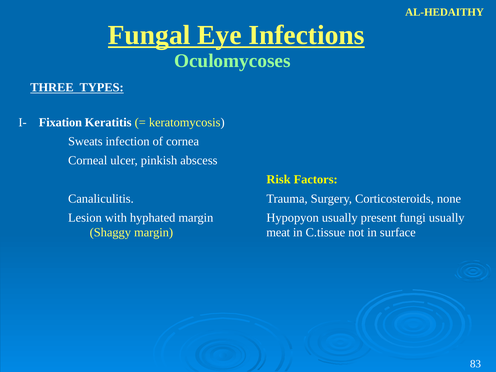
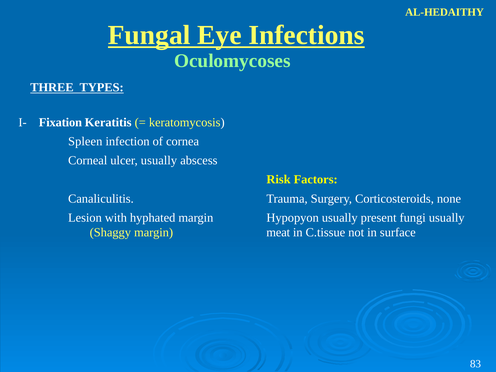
Sweats: Sweats -> Spleen (85, 142)
ulcer pinkish: pinkish -> usually (159, 161)
